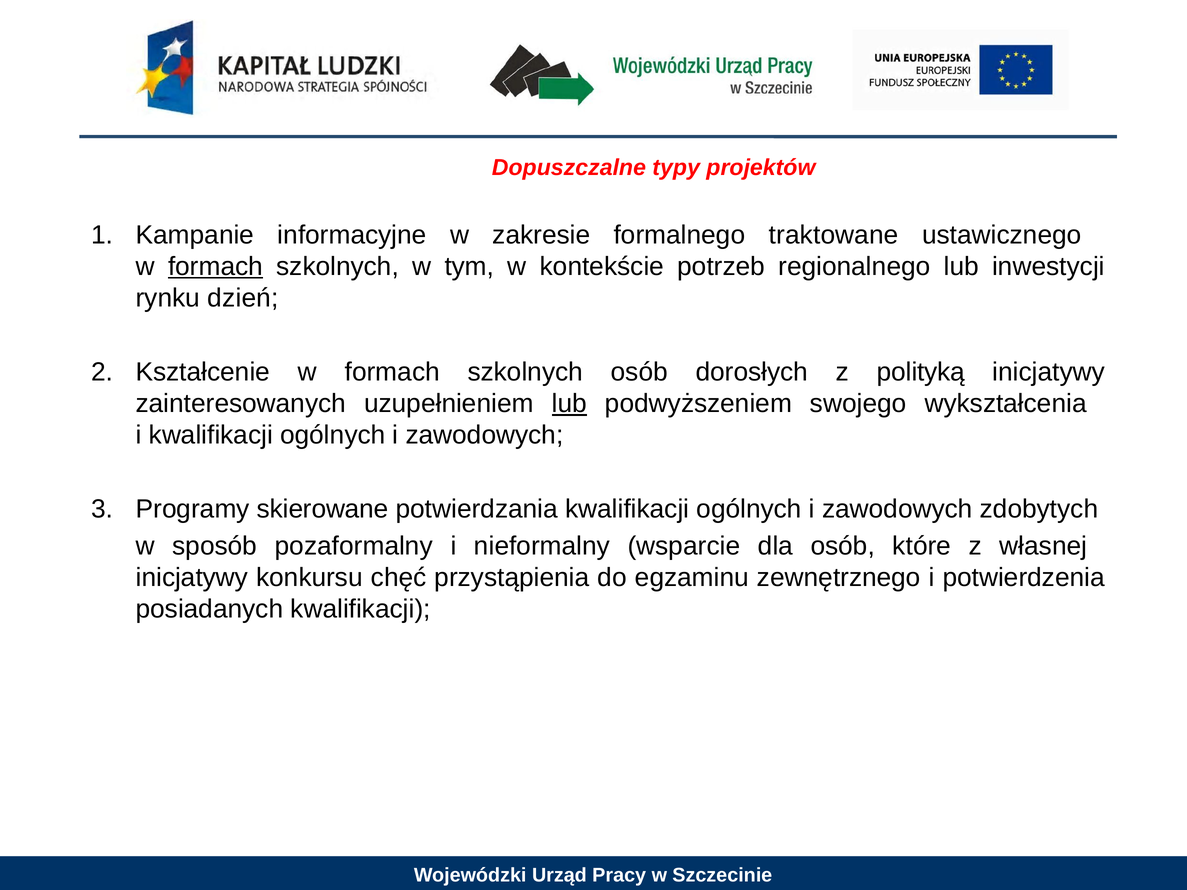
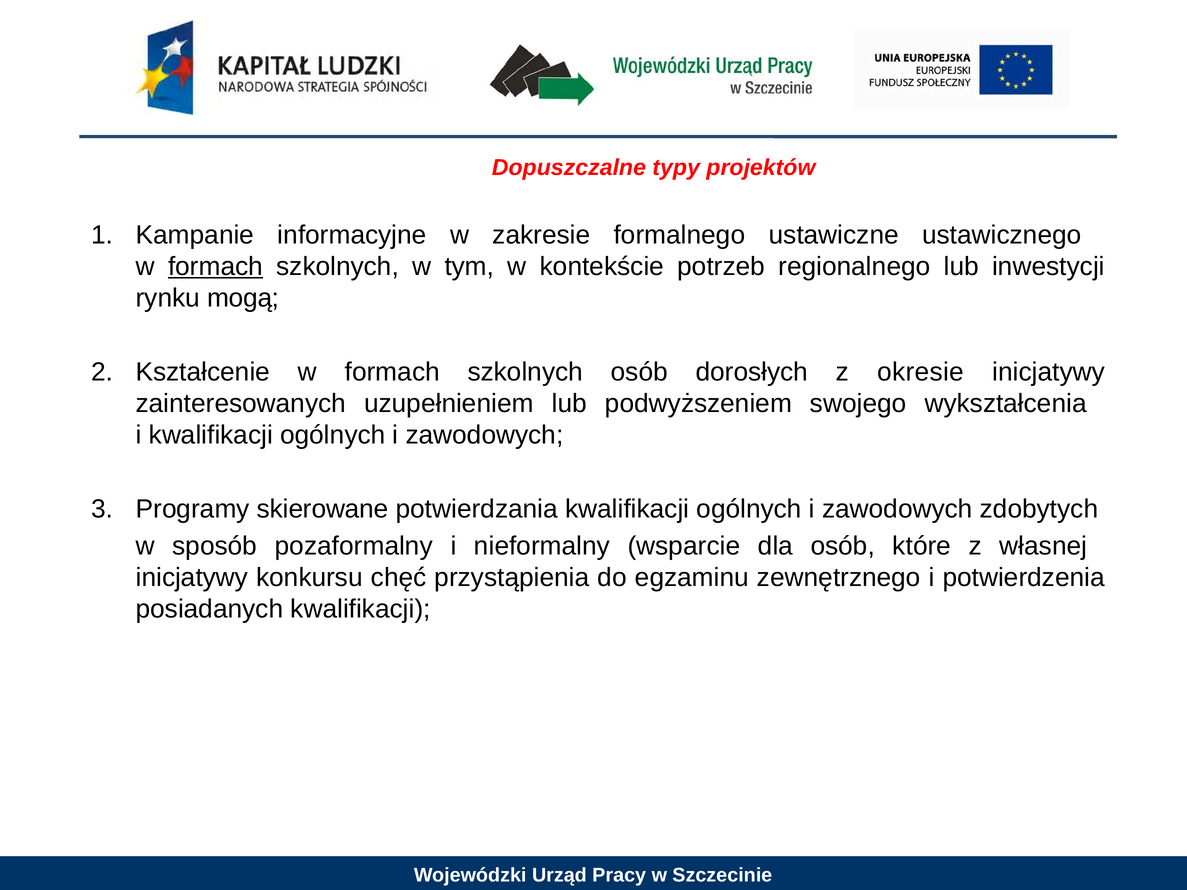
traktowane: traktowane -> ustawiczne (834, 235)
dzień: dzień -> mogą (243, 298)
polityką: polityką -> okresie (921, 372)
lub underline: present -> none (569, 404)
